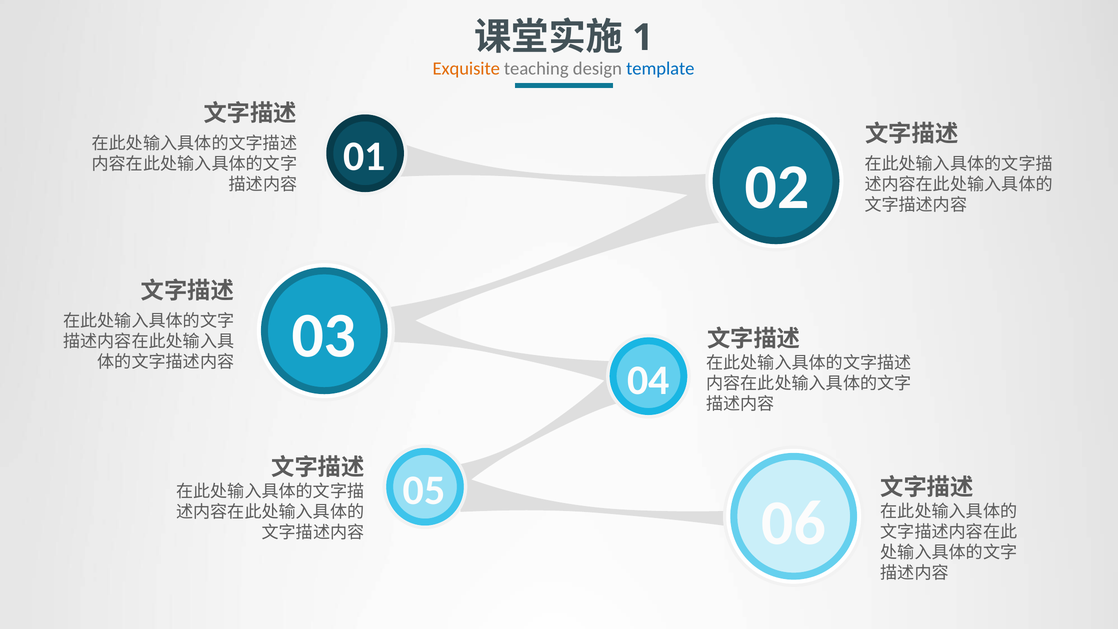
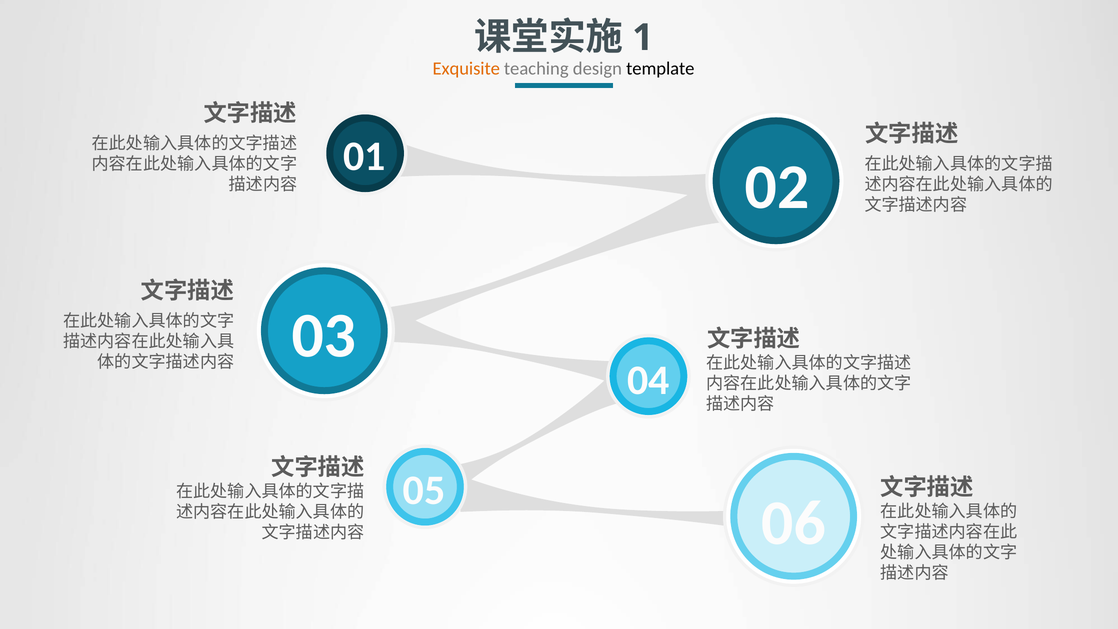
template colour: blue -> black (660, 68)
